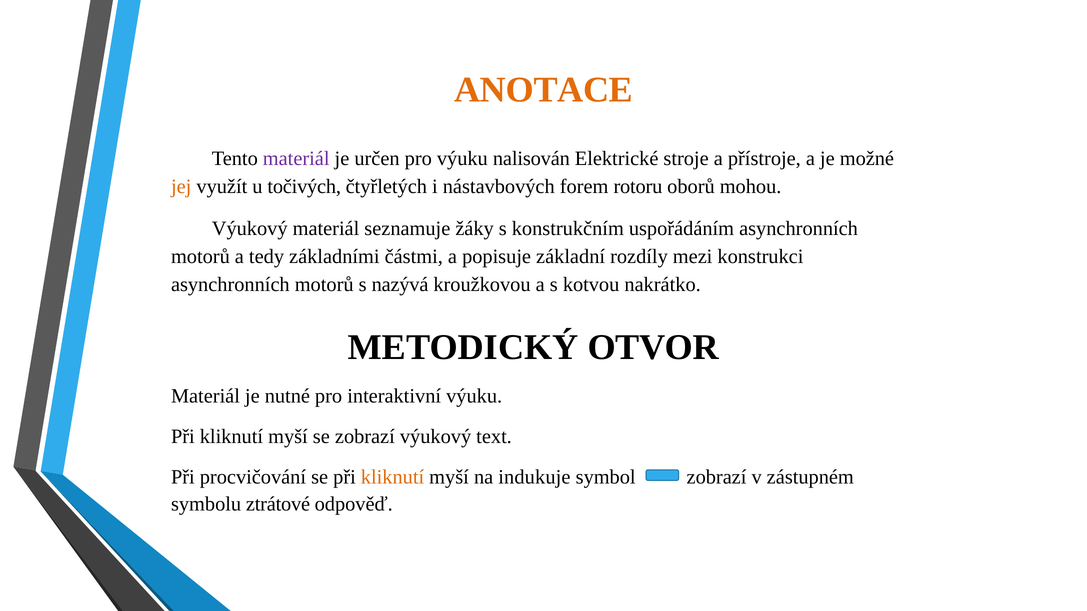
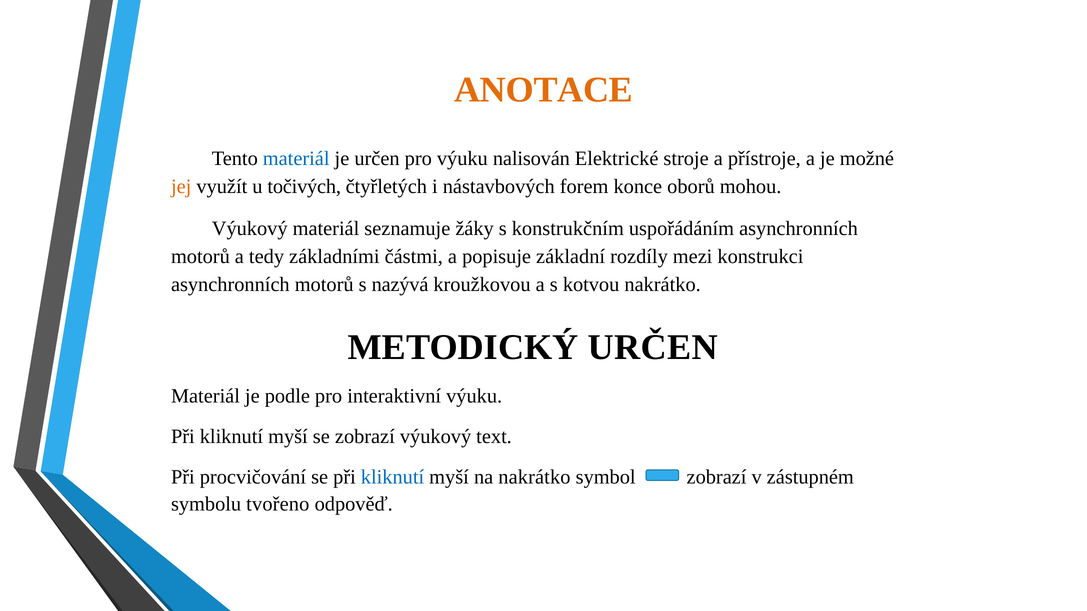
materiál colour: purple -> blue (296, 159)
rotoru: rotoru -> konce (638, 187)
METODICKÝ OTVOR: OTVOR -> URČEN (653, 347)
nutné: nutné -> podle (287, 396)
kliknutí colour: orange -> blue (393, 477)
na indukuje: indukuje -> nakrátko (534, 477)
ztrátové: ztrátové -> tvořeno (278, 504)
